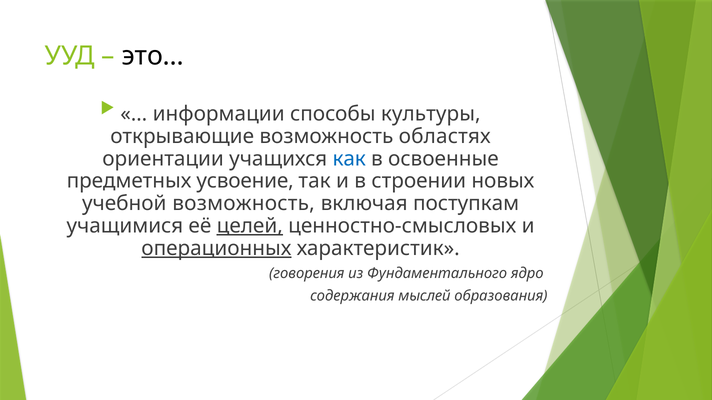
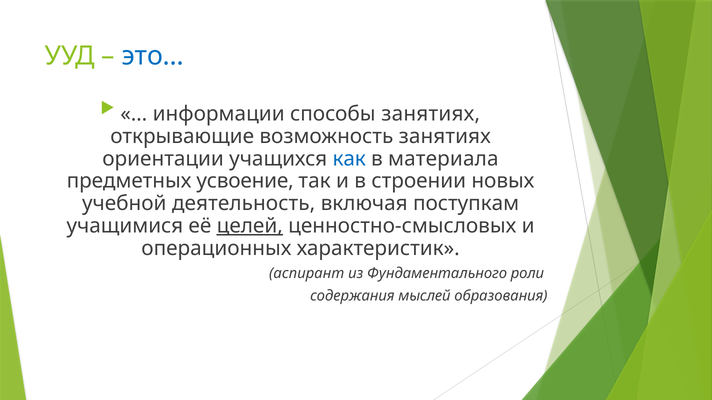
это… colour: black -> blue (153, 56)
способы культуры: культуры -> занятиях (431, 114)
возможность областях: областях -> занятиях (445, 137)
освоенные: освоенные -> материала (443, 159)
учебной возможность: возможность -> деятельность (244, 204)
операционных underline: present -> none (216, 249)
говорения: говорения -> аспирант (307, 274)
ядро: ядро -> роли (527, 274)
